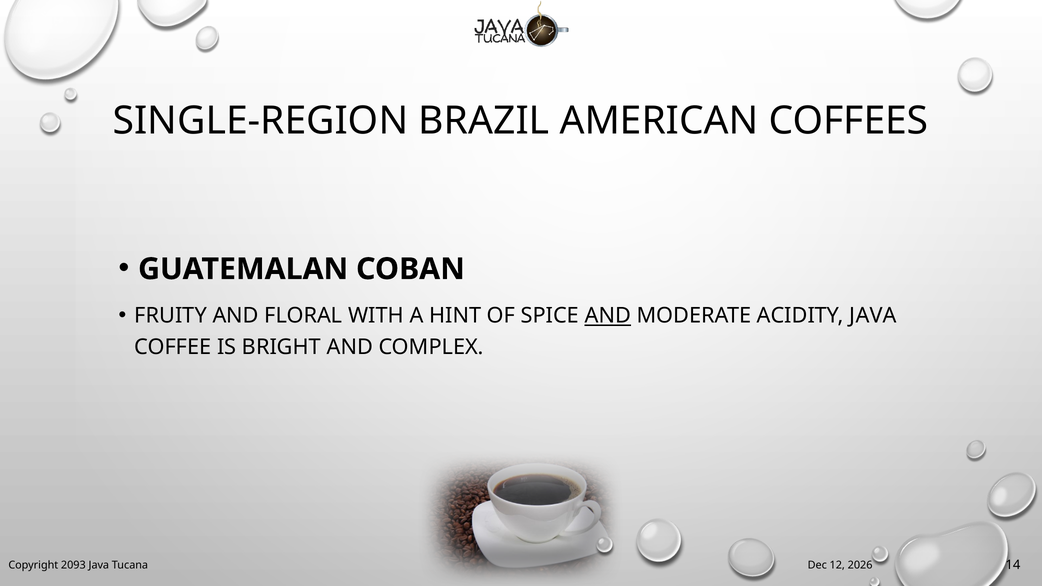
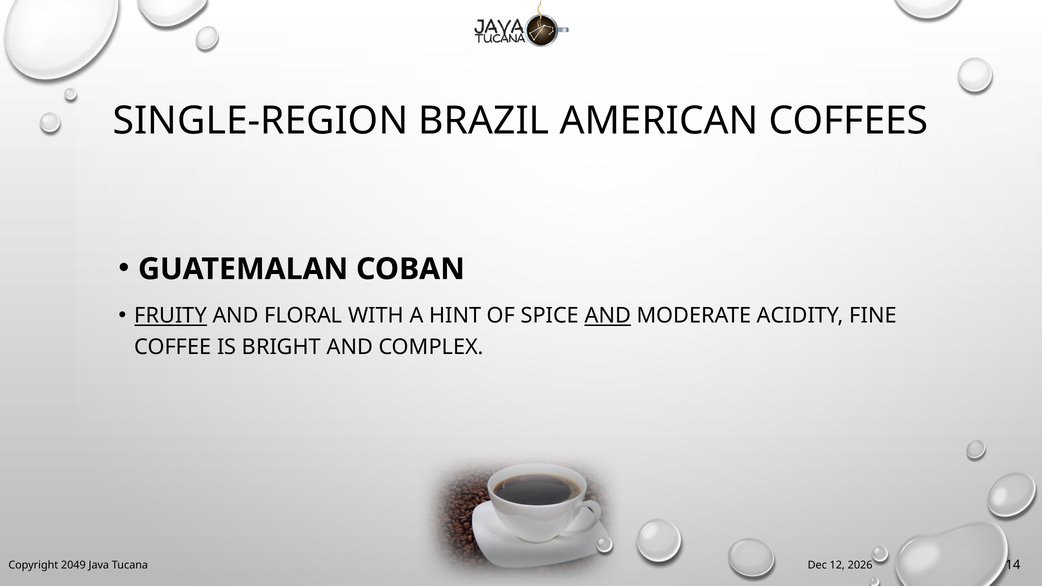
FRUITY underline: none -> present (171, 316)
ACIDITY JAVA: JAVA -> FINE (873, 316)
2093: 2093 -> 2049 (73, 565)
